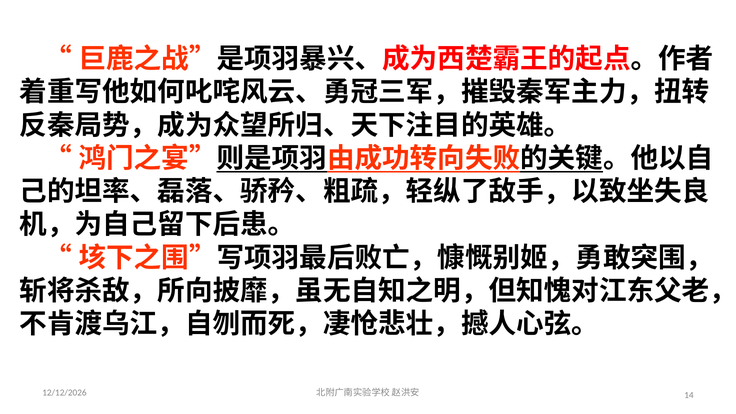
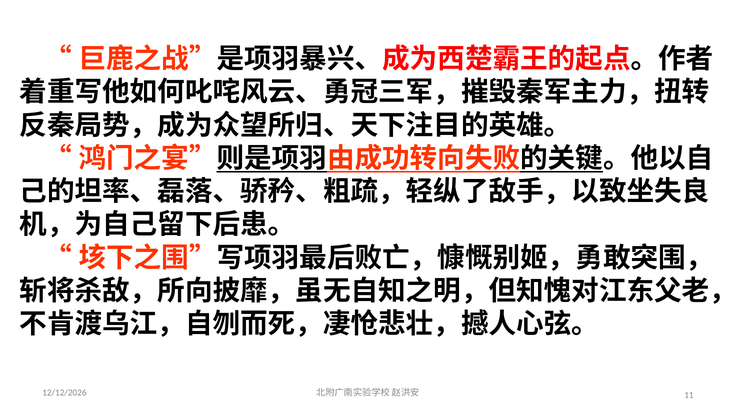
14: 14 -> 11 (689, 395)
